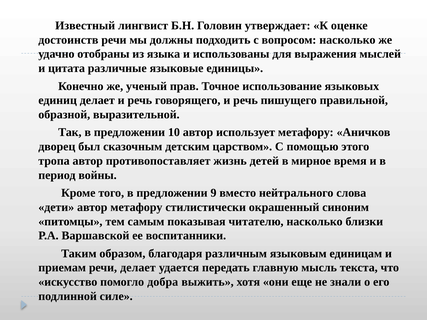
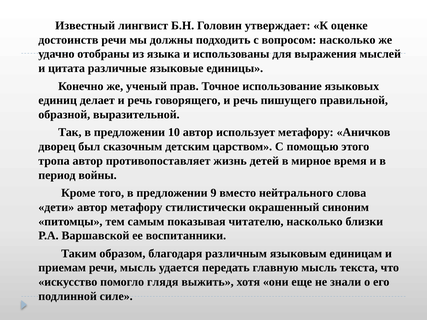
речи делает: делает -> мысль (138, 268)
добра: добра -> глядя (163, 282)
